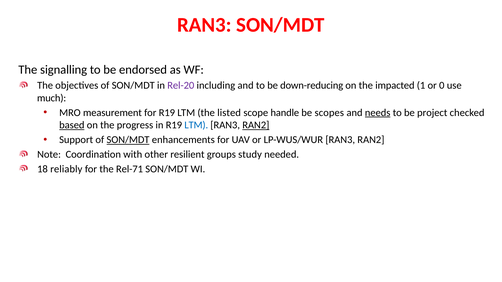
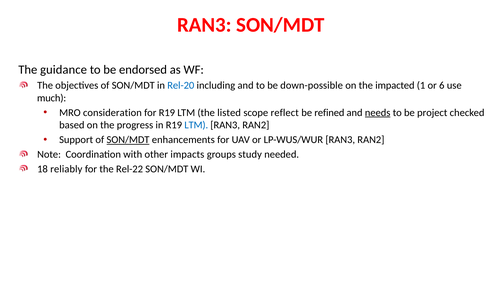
signalling: signalling -> guidance (64, 70)
Rel-20 colour: purple -> blue (181, 86)
down-reducing: down-reducing -> down-possible (312, 86)
0: 0 -> 6 (442, 86)
measurement: measurement -> consideration (112, 113)
handle: handle -> reflect (285, 113)
scopes: scopes -> refined (329, 113)
based underline: present -> none (72, 125)
RAN2 underline: present -> none (256, 125)
resilient: resilient -> impacts (187, 155)
Rel-71: Rel-71 -> Rel-22 (130, 169)
